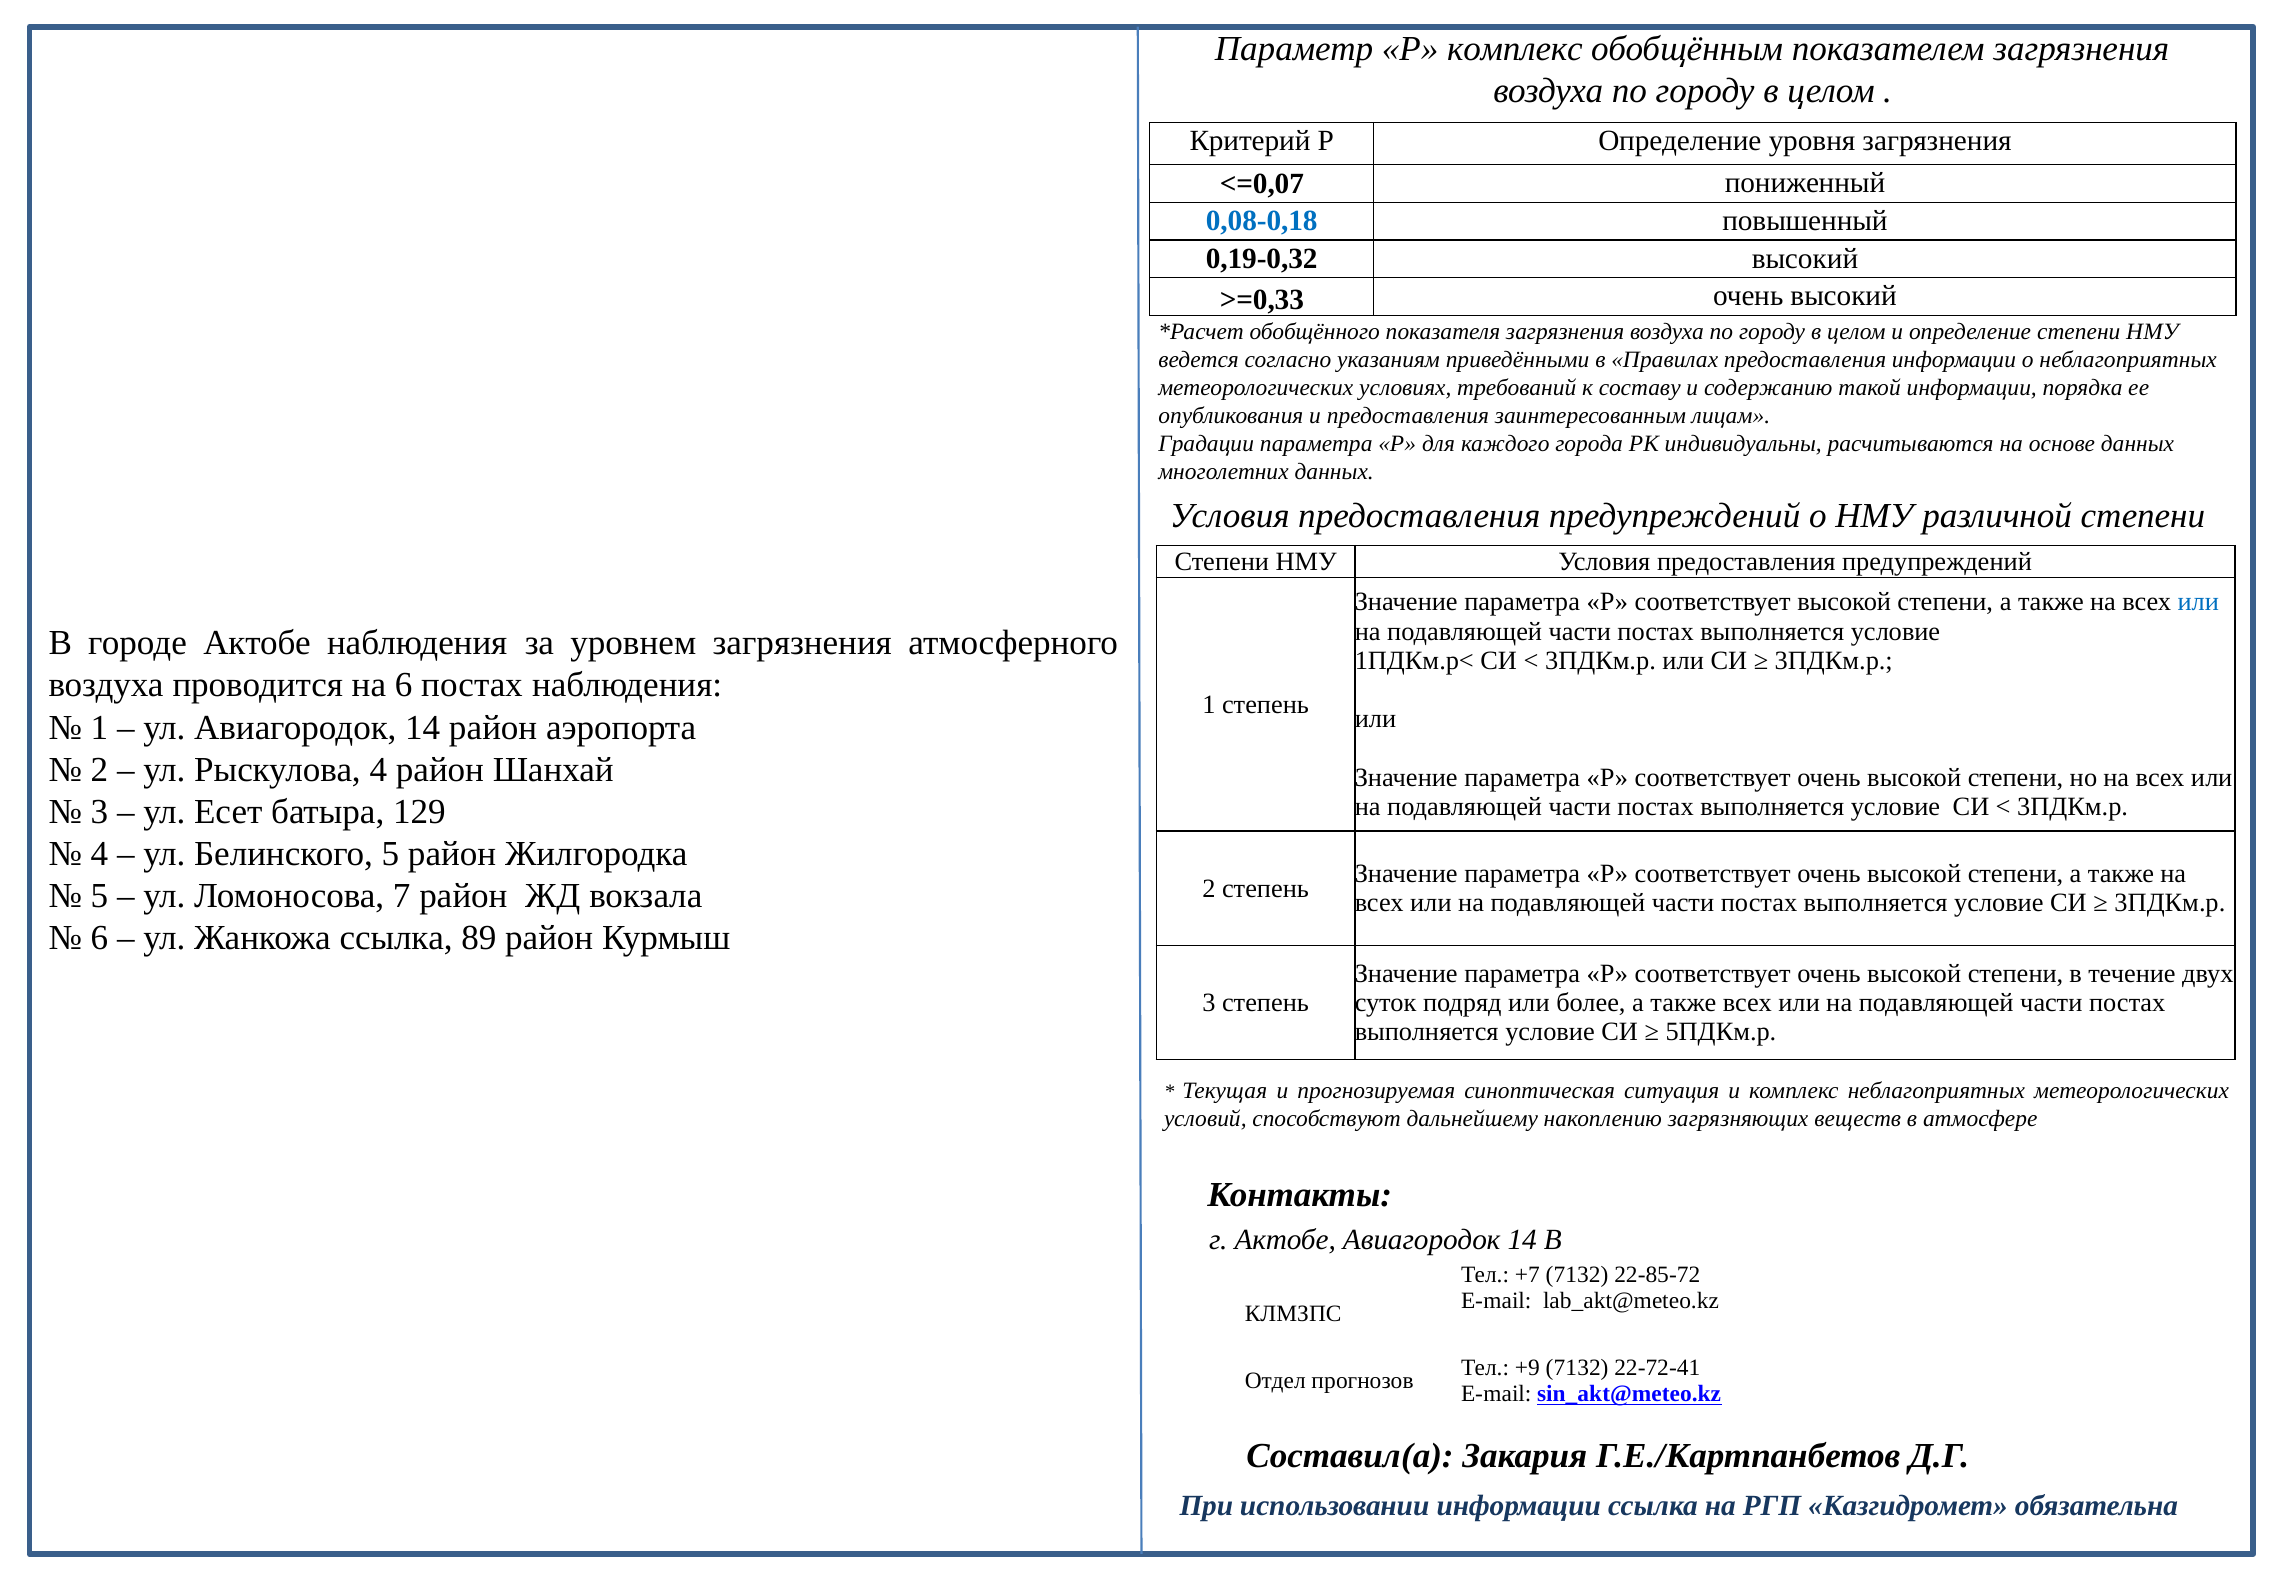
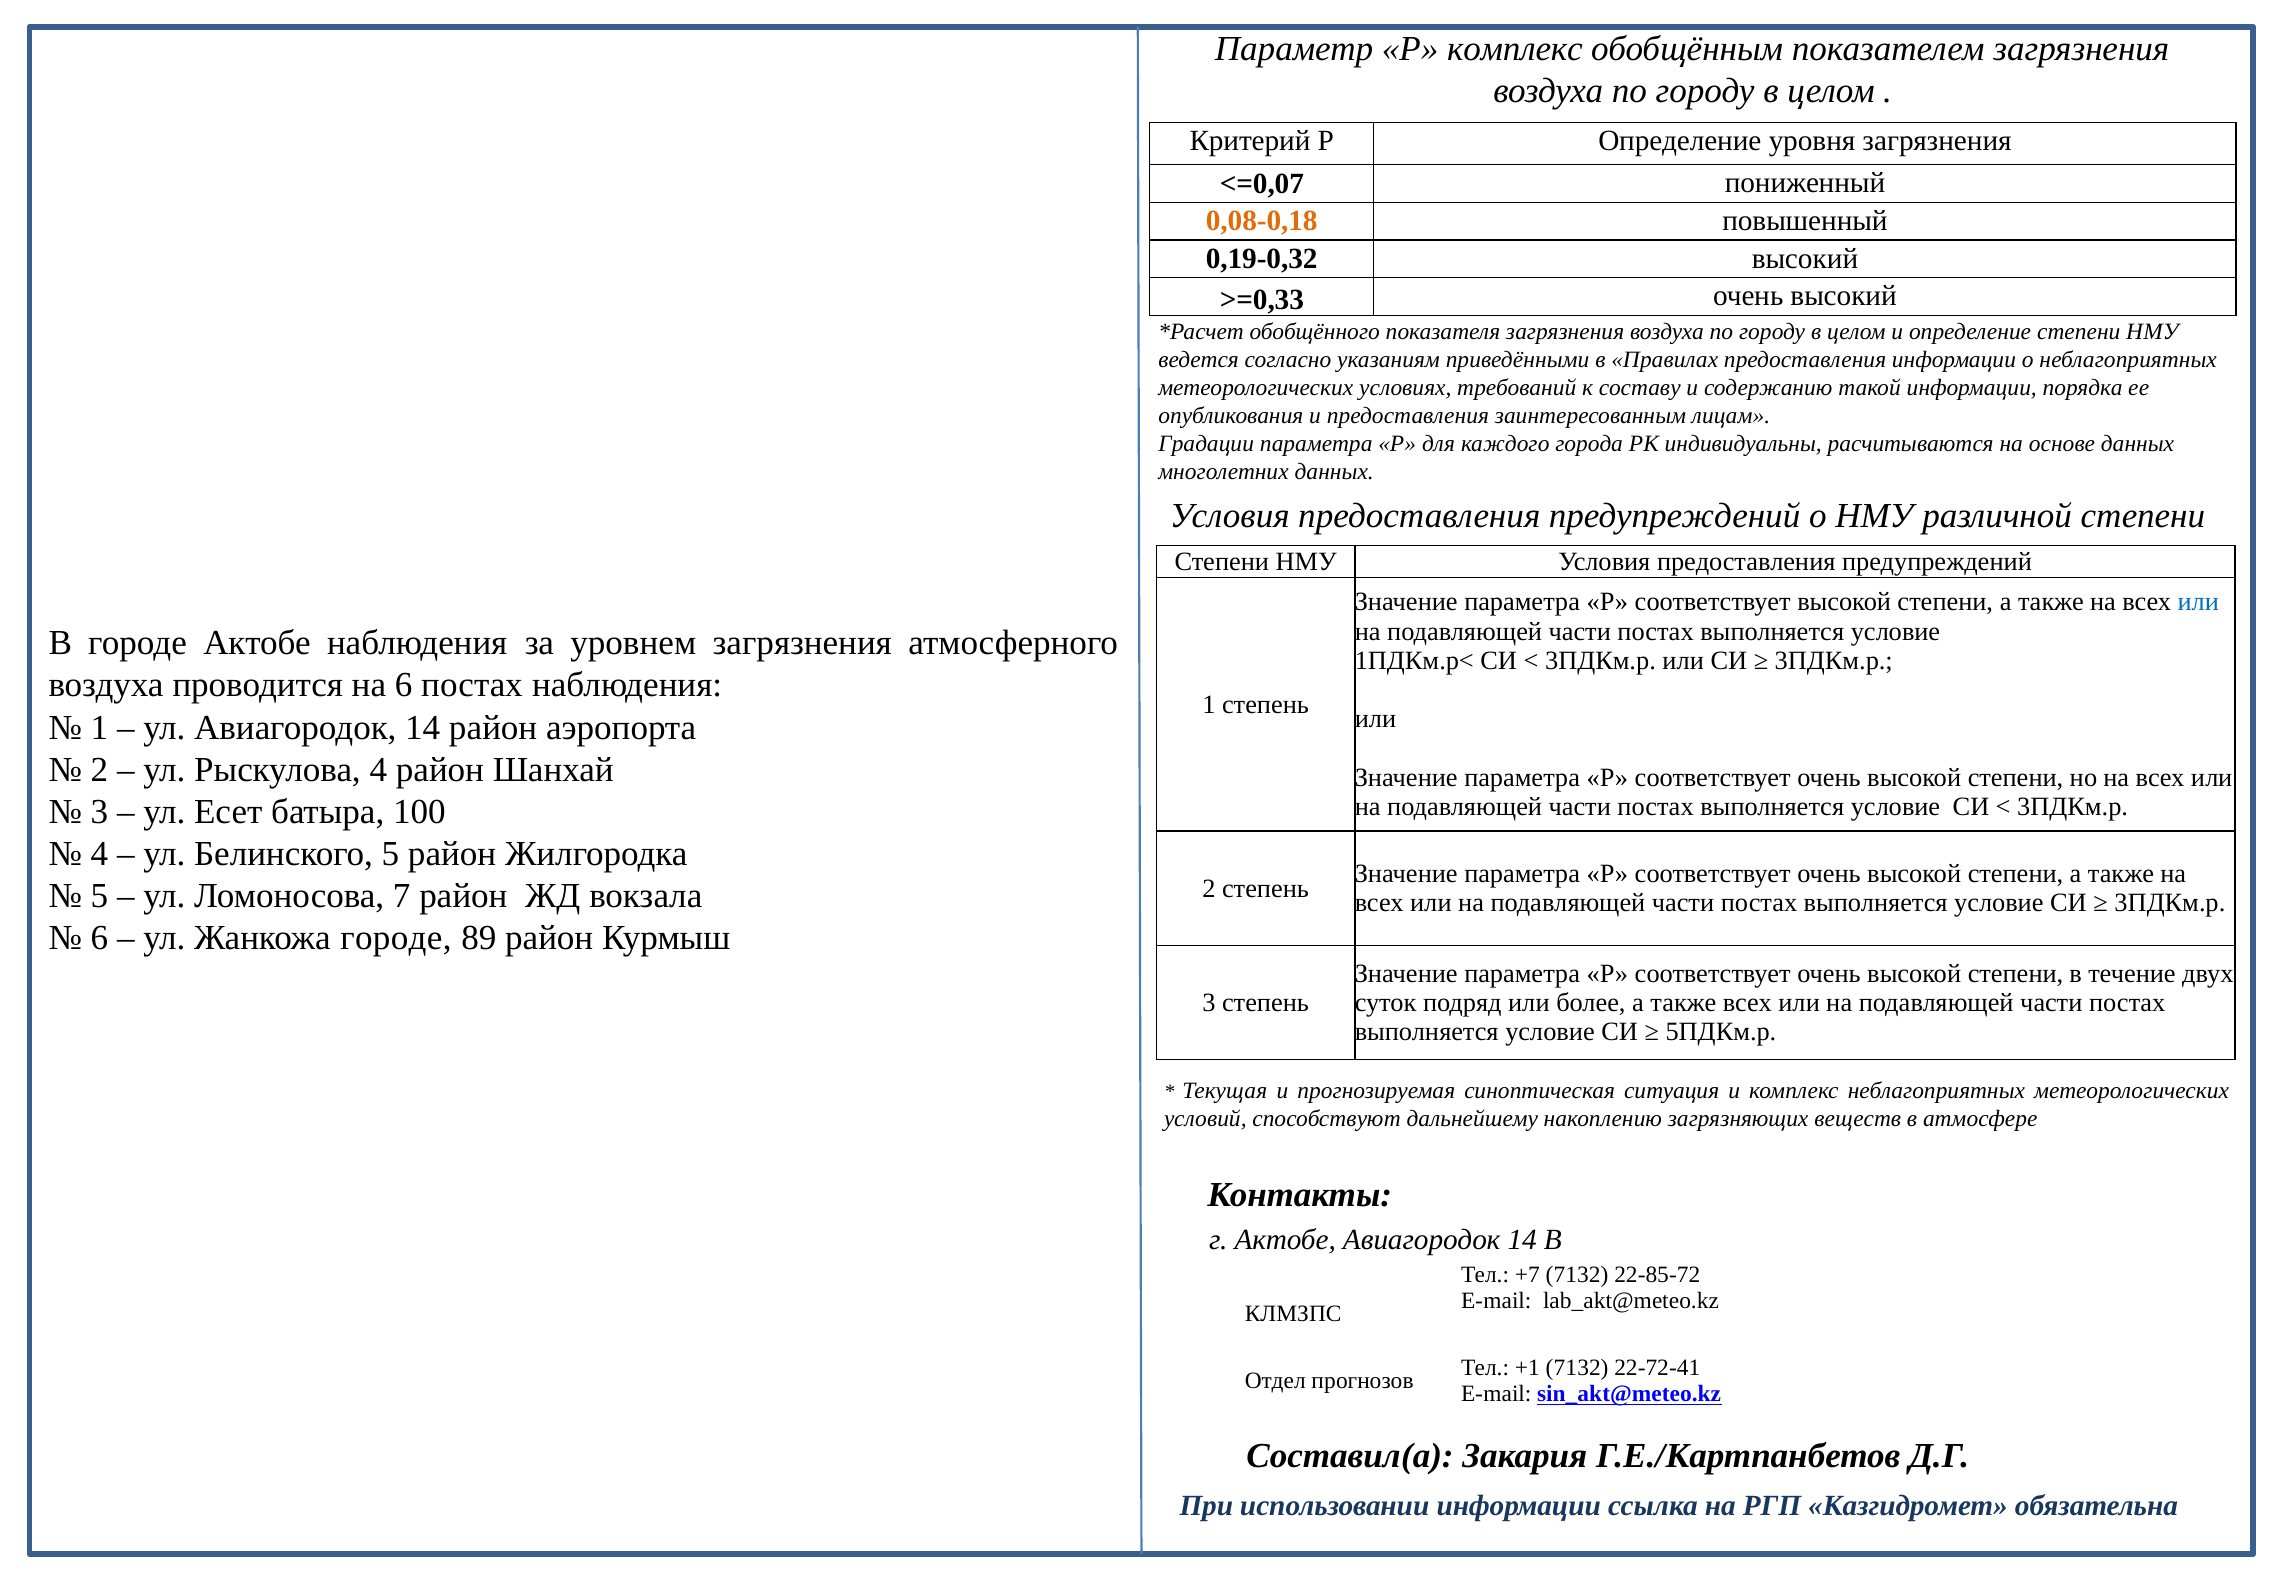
0,08-0,18 colour: blue -> orange (1262, 221)
129: 129 -> 100 (419, 812)
Жанкожа ссылка: ссылка -> городе (396, 938)
+9: +9 -> +1 (1527, 1368)
